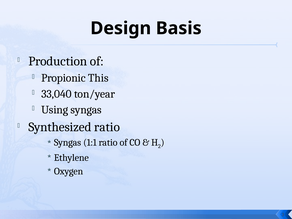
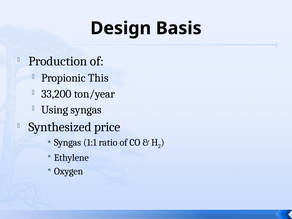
33,040: 33,040 -> 33,200 (56, 94)
Synthesized ratio: ratio -> price (107, 127)
